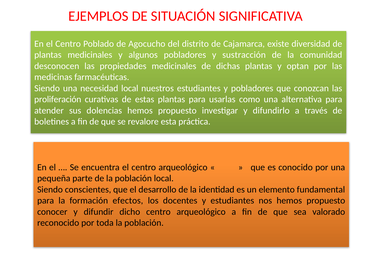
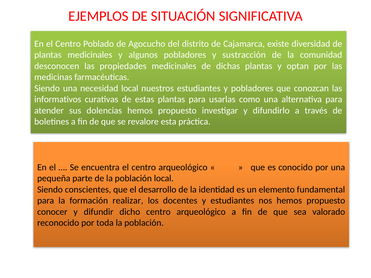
proliferación: proliferación -> informativos (58, 99)
efectos: efectos -> realizar (128, 201)
